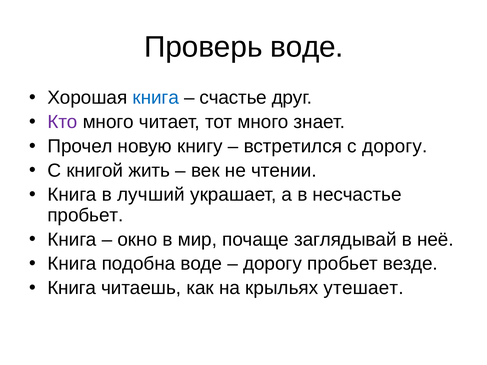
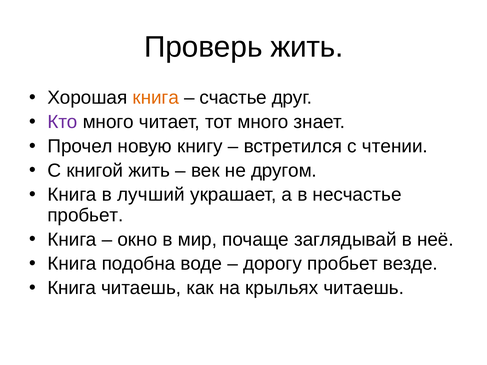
Проверь воде: воде -> жить (307, 47)
книга colour: blue -> orange (156, 98)
с дорогу: дорогу -> чтении (395, 146)
чтении: чтении -> другом (284, 171)
крыльях утешает: утешает -> читаешь (364, 288)
